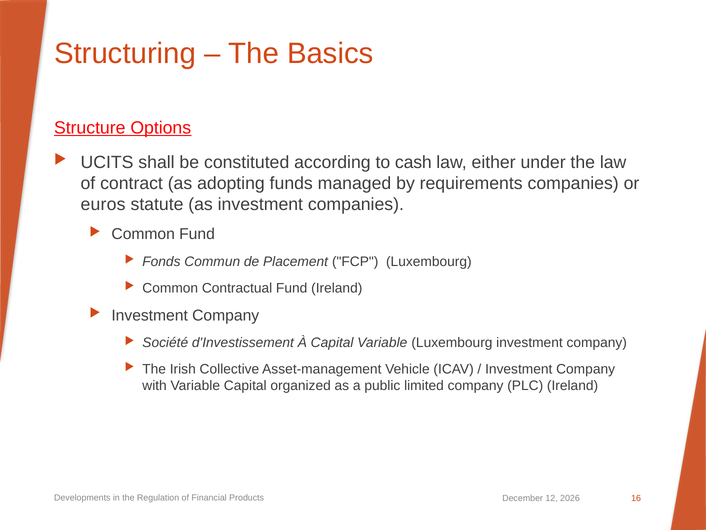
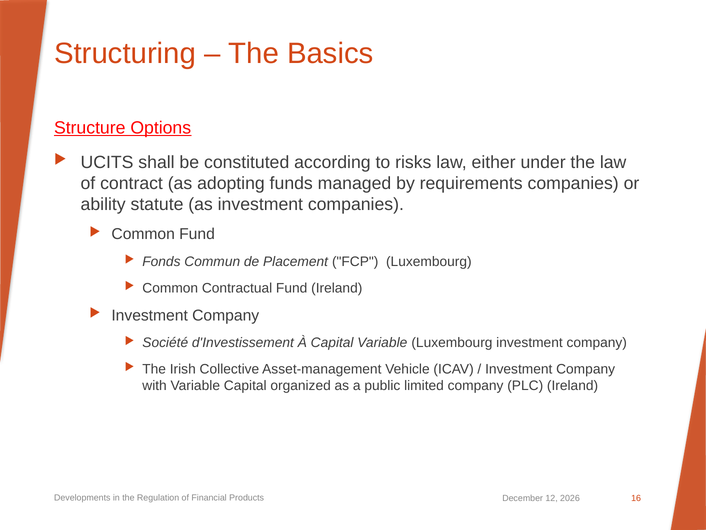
cash: cash -> risks (413, 162)
euros: euros -> ability (103, 204)
